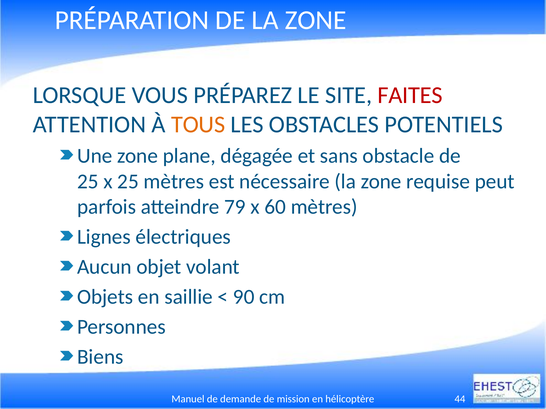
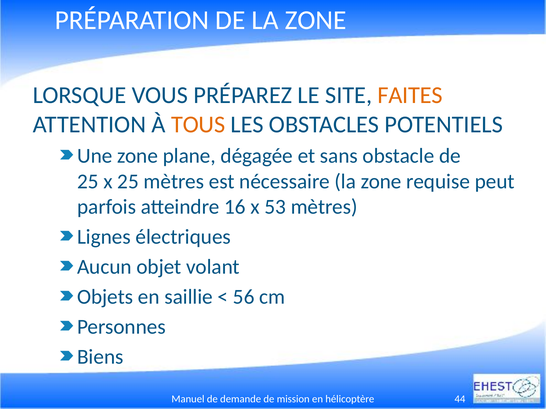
FAITES colour: red -> orange (410, 95)
79: 79 -> 16 (235, 207)
60: 60 -> 53 (275, 207)
90: 90 -> 56 (244, 297)
